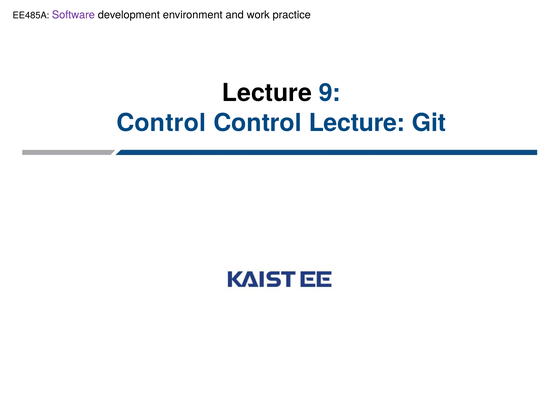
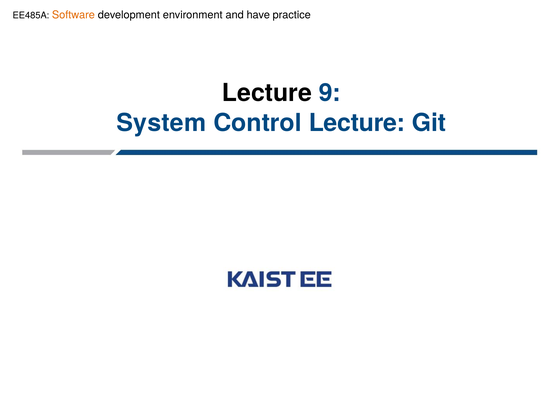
Software colour: purple -> orange (73, 15)
work: work -> have (258, 15)
Control: Control -> System (161, 123)
